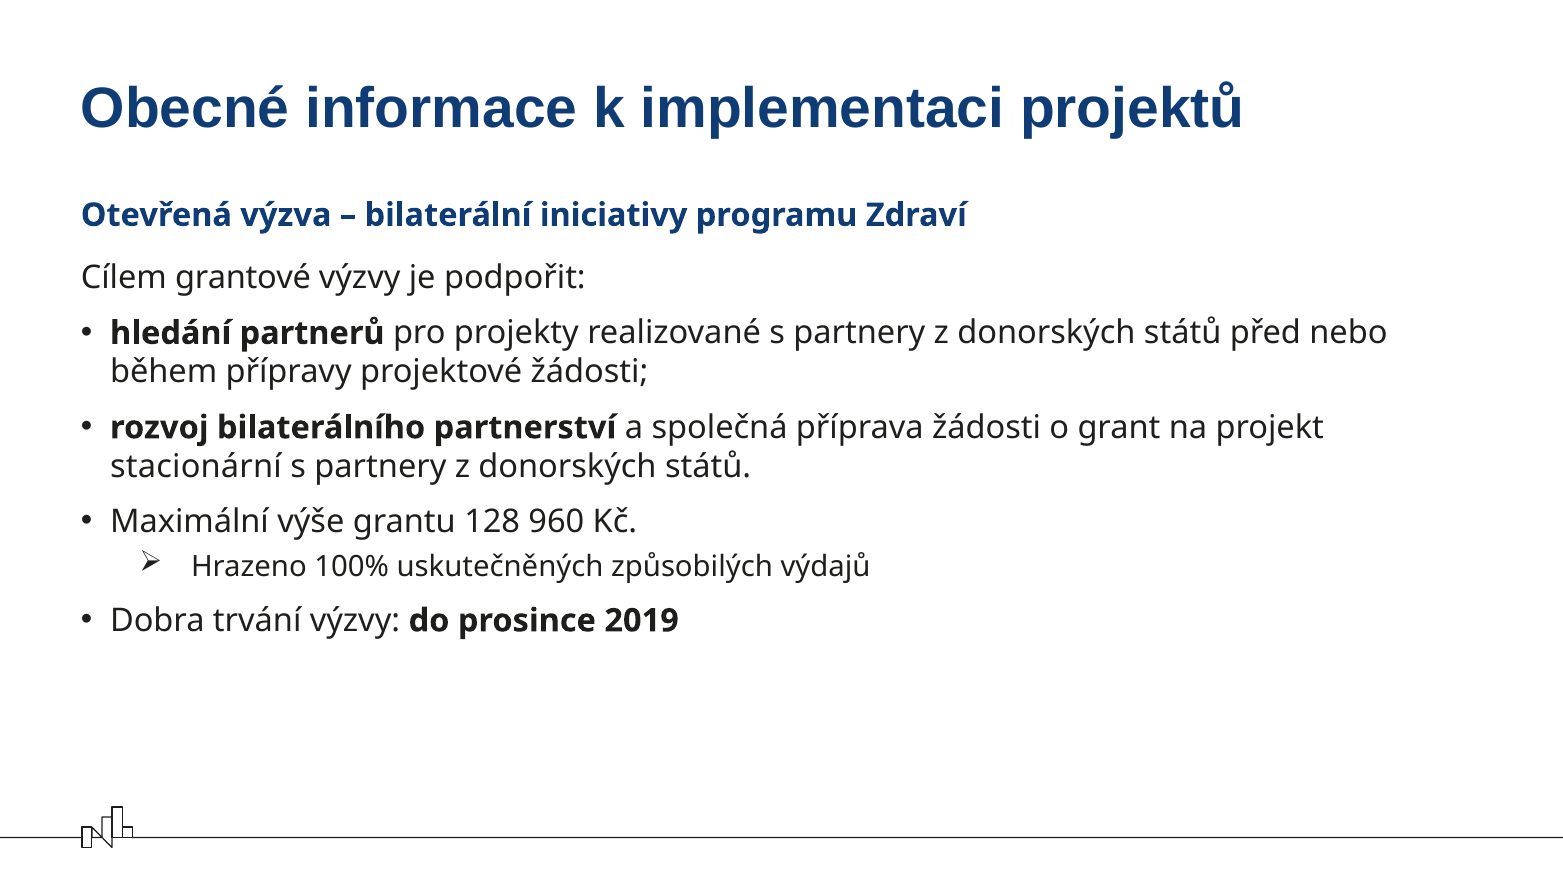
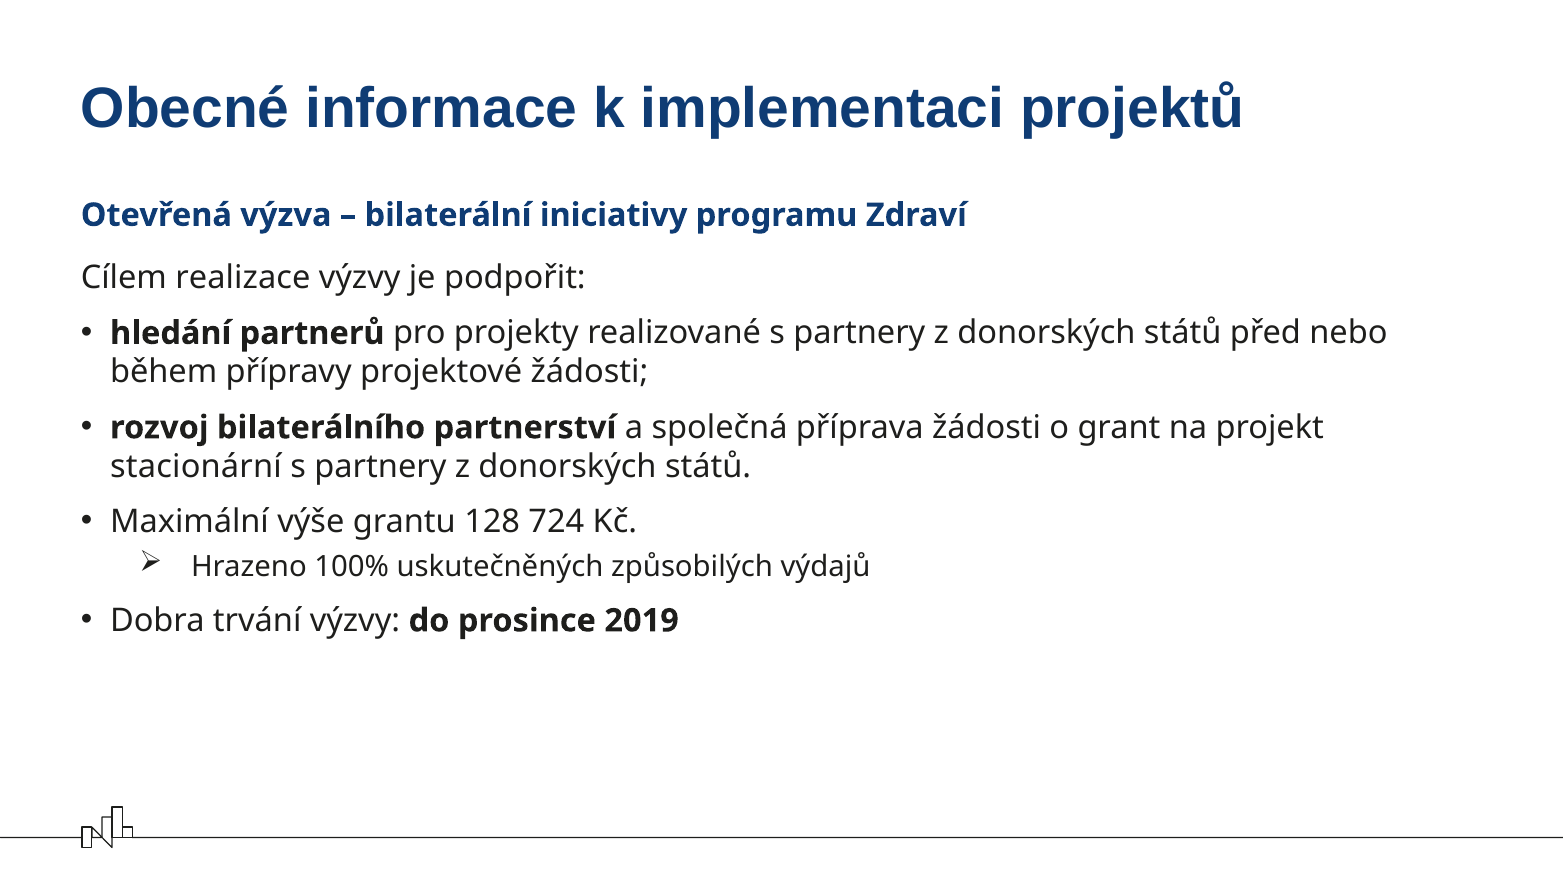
grantové: grantové -> realizace (243, 278)
960: 960 -> 724 (556, 522)
